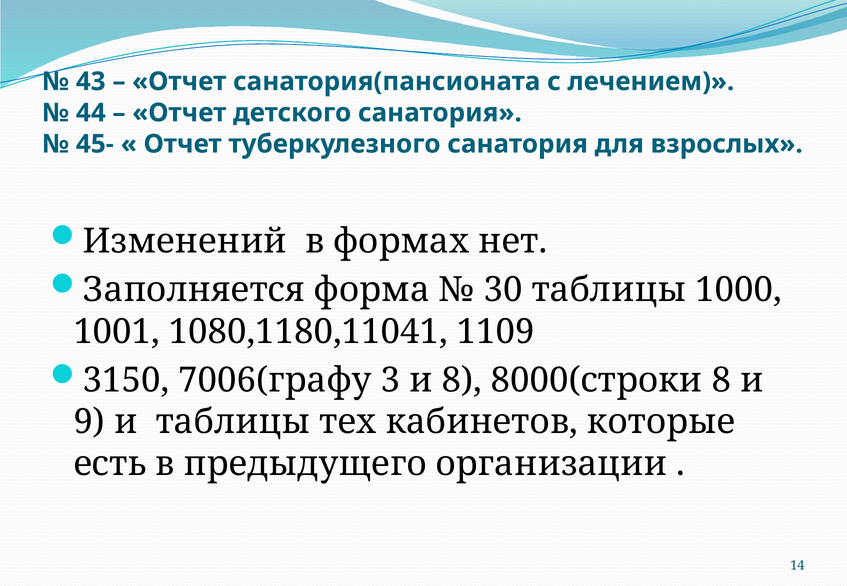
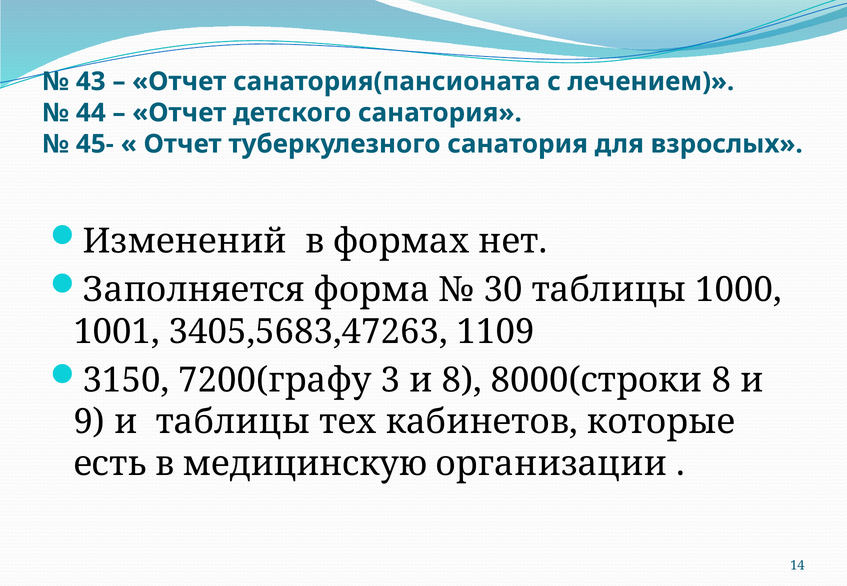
1080,1180,11041: 1080,1180,11041 -> 3405,5683,47263 (308, 332)
7006(графу: 7006(графу -> 7200(графу (275, 380)
предыдущего: предыдущего -> медицинскую (305, 464)
